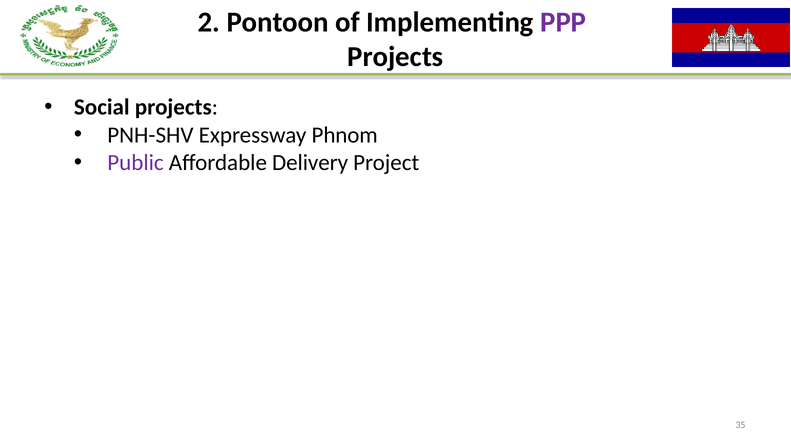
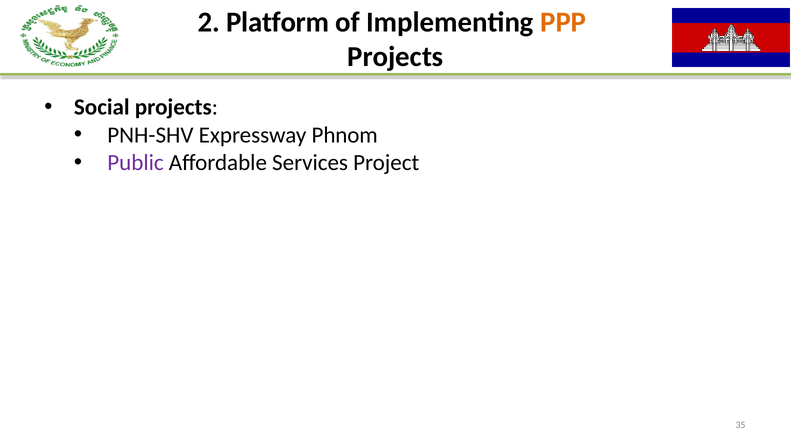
Pontoon: Pontoon -> Platform (278, 22)
PPP colour: purple -> orange (563, 22)
Delivery: Delivery -> Services (310, 163)
